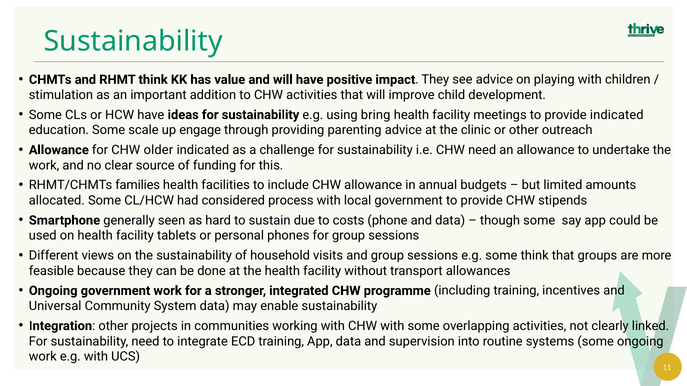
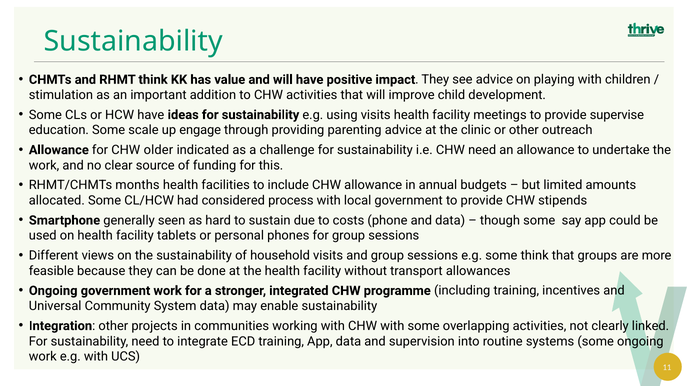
using bring: bring -> visits (376, 115)
provide indicated: indicated -> supervise (617, 115)
families: families -> months (137, 185)
